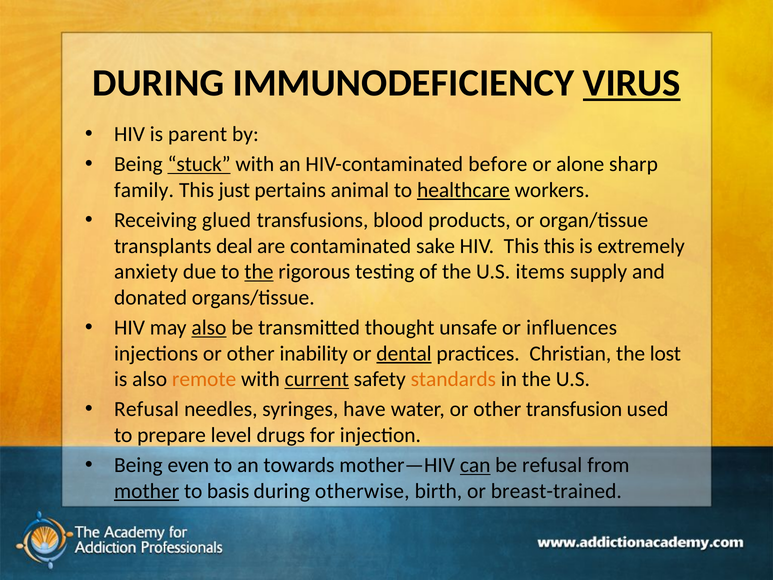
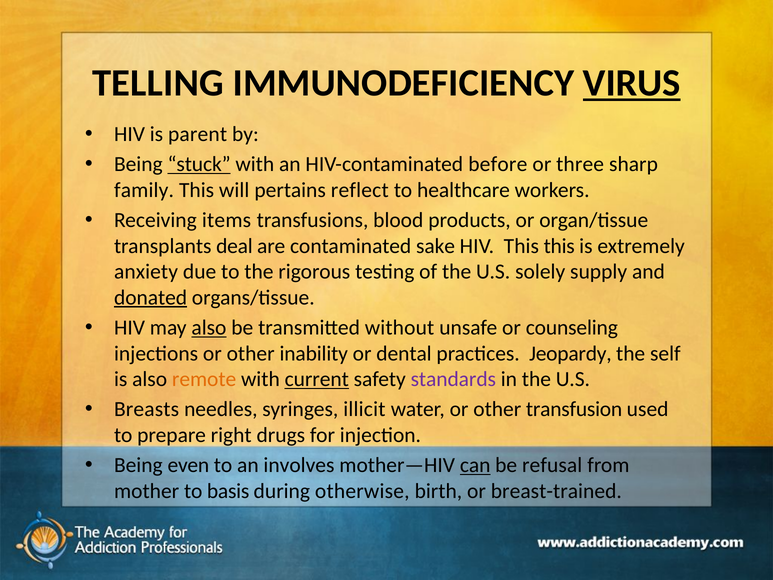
DURING: DURING -> TELLING (158, 83)
alone: alone -> three (580, 164)
just: just -> will (234, 190)
animal: animal -> reflect (360, 190)
healthcare underline: present -> none (463, 190)
glued: glued -> items (227, 220)
the underline: present -> none (259, 272)
items: items -> solely (540, 272)
donated underline: none -> present (151, 297)
thought: thought -> without (400, 328)
influences: influences -> counseling (572, 328)
dental underline: present -> none (404, 353)
Christian: Christian -> Jeopardy (570, 353)
lost: lost -> self (665, 353)
standards colour: orange -> purple (453, 379)
Refusal: Refusal -> Breasts (147, 409)
have: have -> illicit (364, 409)
level: level -> right (231, 435)
towards: towards -> involves (299, 465)
mother underline: present -> none (147, 491)
